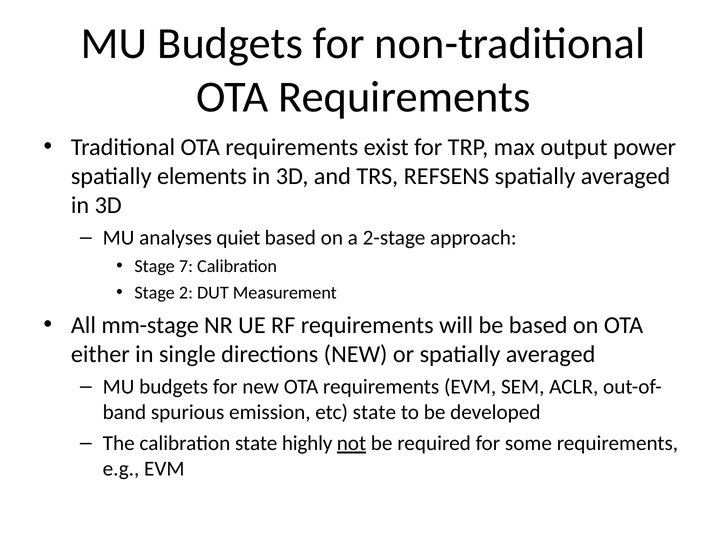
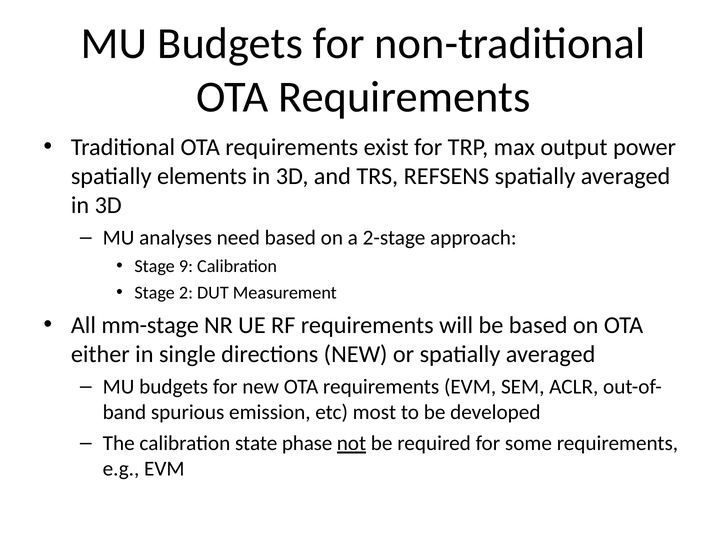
quiet: quiet -> need (238, 238)
7: 7 -> 9 (186, 266)
etc state: state -> most (374, 412)
highly: highly -> phase (307, 444)
